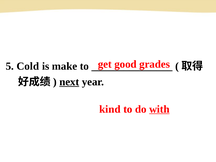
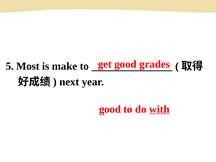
Cold: Cold -> Most (28, 66)
next underline: present -> none (69, 82)
kind: kind -> good (110, 109)
